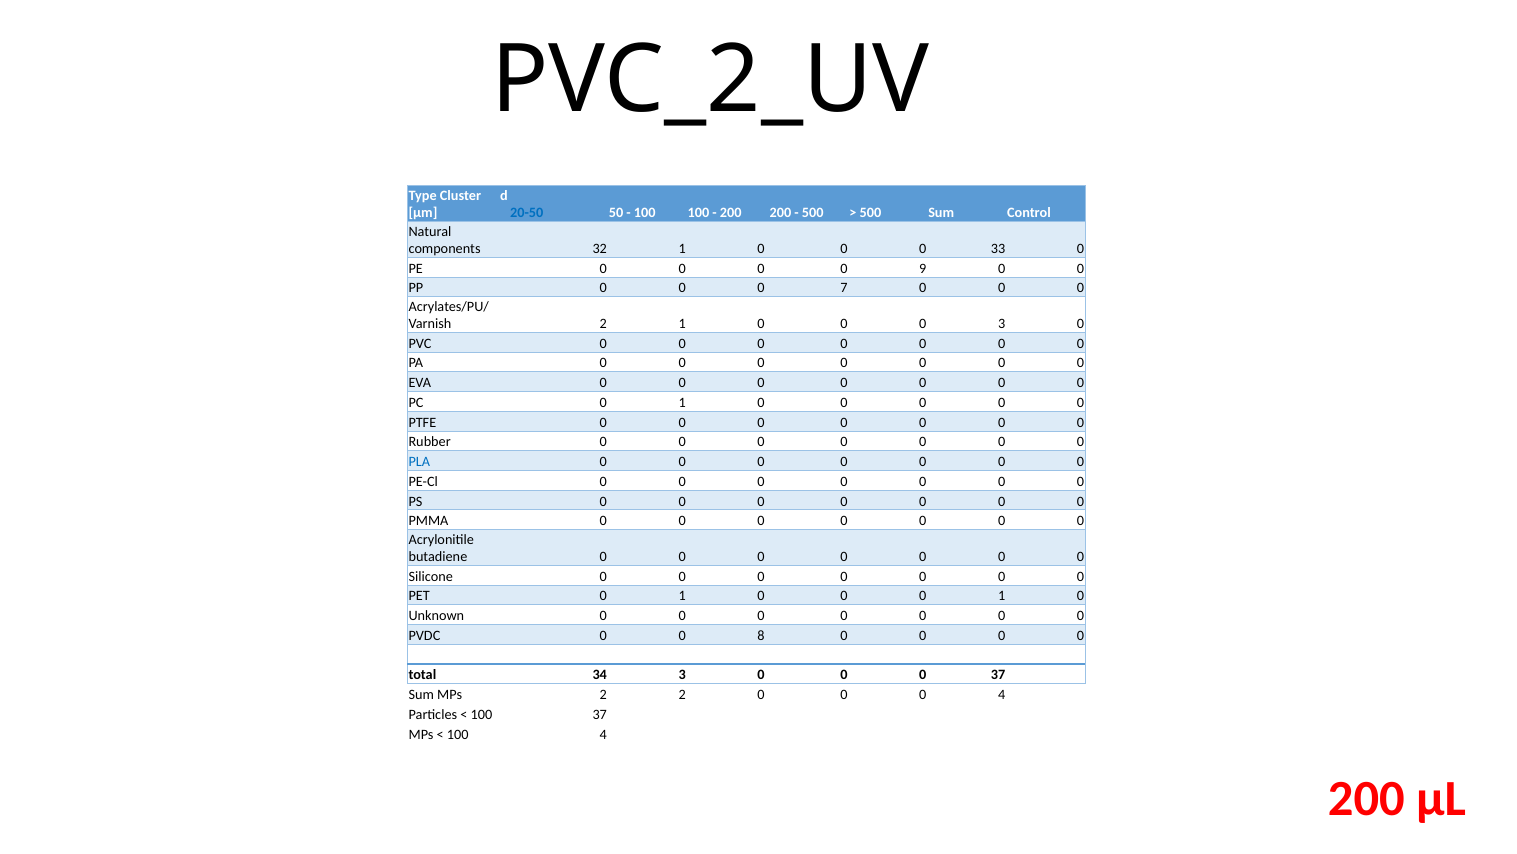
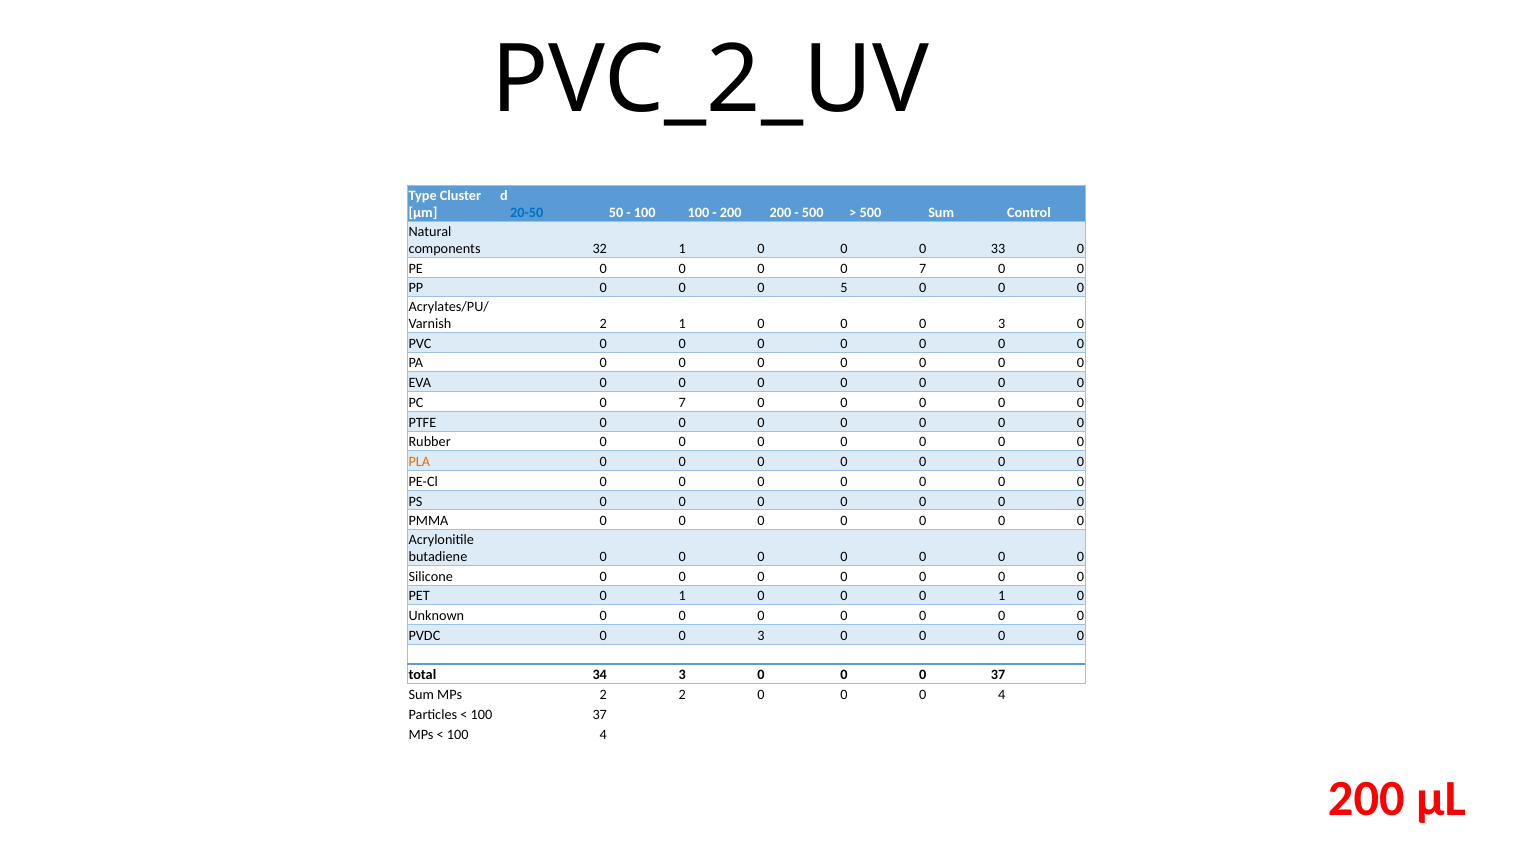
0 0 9: 9 -> 7 (923, 268)
7: 7 -> 5 (844, 288)
PC 0 1: 1 -> 7 (682, 402)
PLA colour: blue -> orange (419, 462)
PVDC 0 0 8: 8 -> 3 (761, 635)
